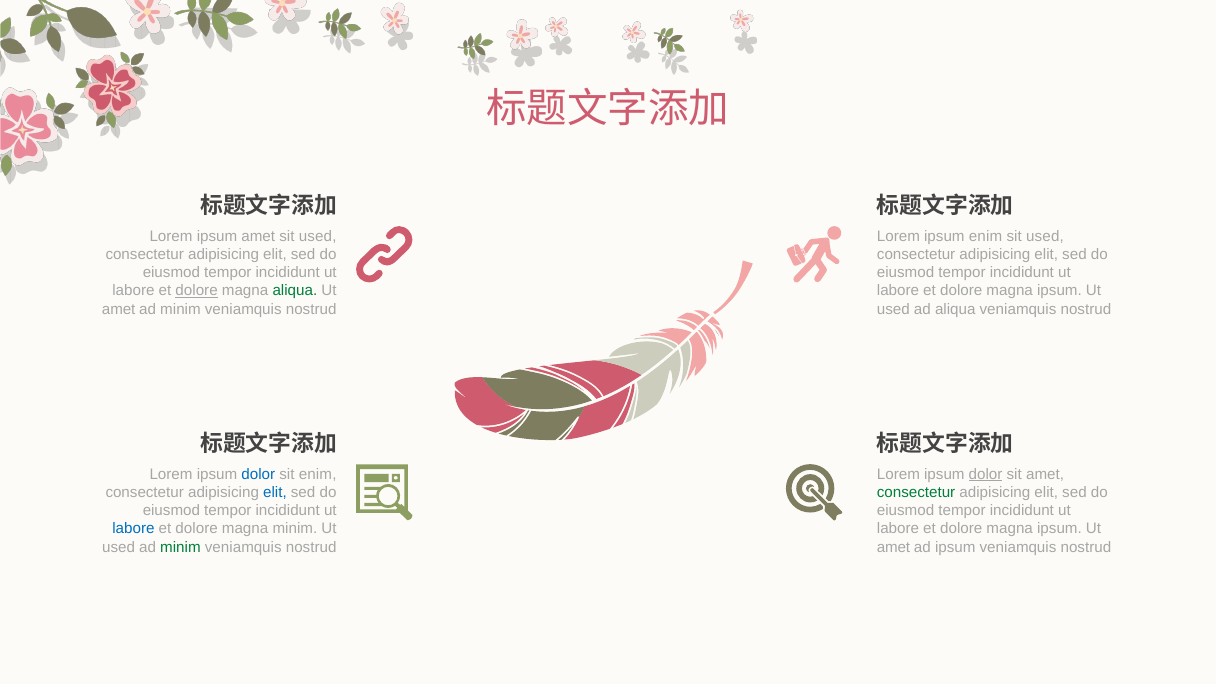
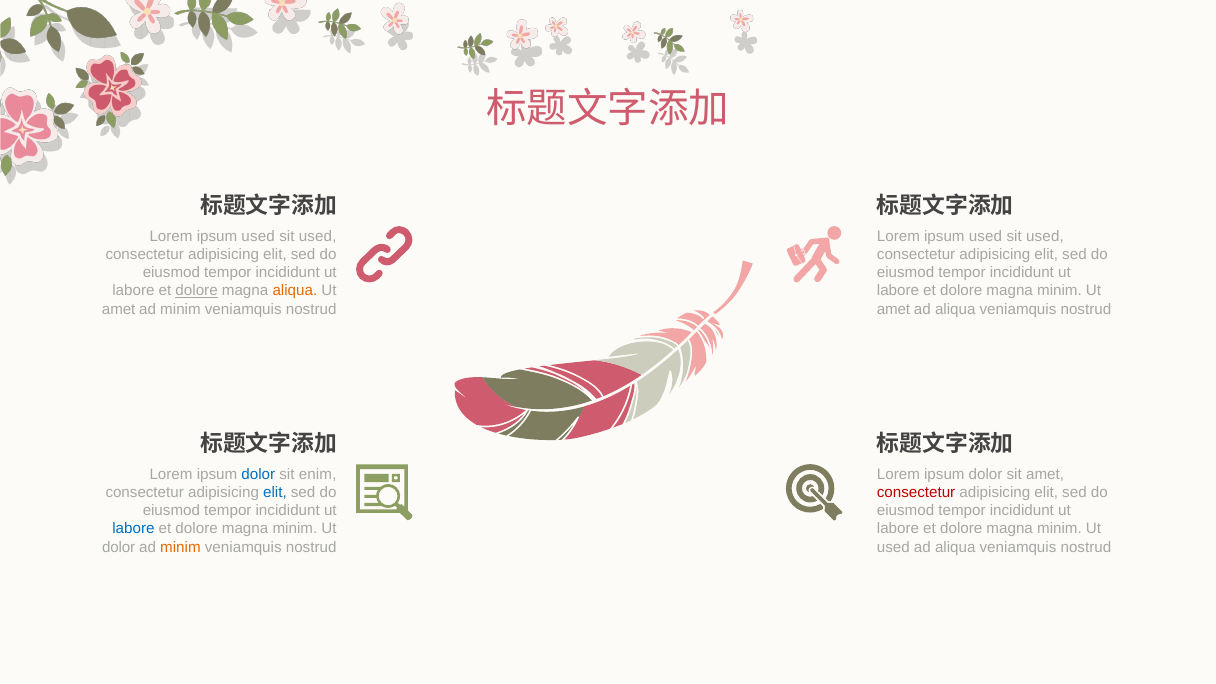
amet: amet -> used (258, 236)
enim: enim -> used (985, 236)
aliqua colour: green -> orange (295, 291)
ipsum: ipsum -> minim (1059, 291)
used: used -> amet (893, 309)
dolor underline: present -> none (986, 474)
consectetur colour: green -> red (916, 492)
ipsum: ipsum -> minim (1059, 529)
used: used -> dolor (119, 547)
minim colour: green -> orange (180, 547)
amet: amet -> used (893, 547)
ipsum: ipsum -> aliqua (955, 547)
